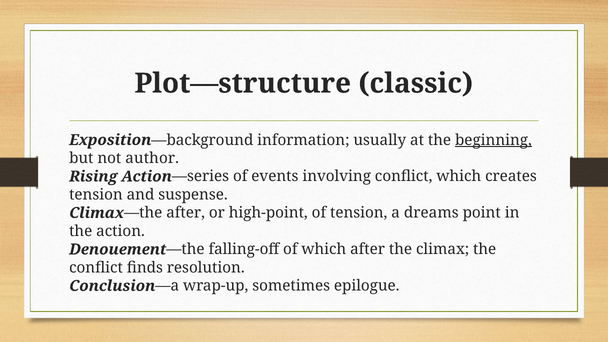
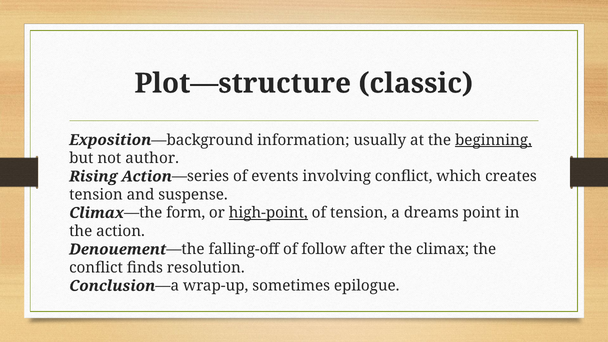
Climax—the after: after -> form (186, 213)
high-point underline: none -> present (268, 213)
of which: which -> follow (324, 249)
